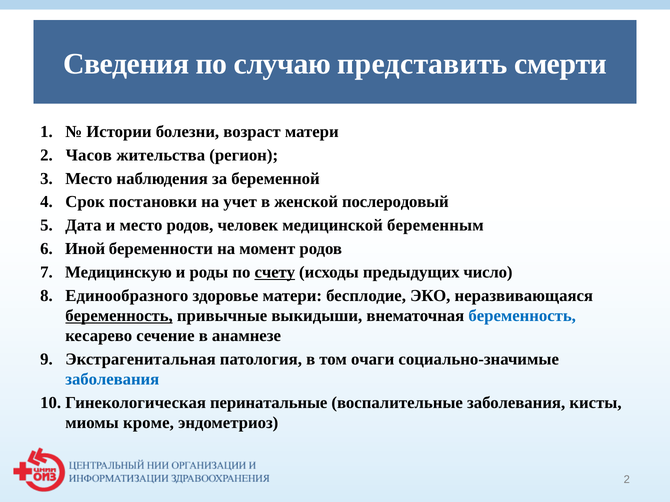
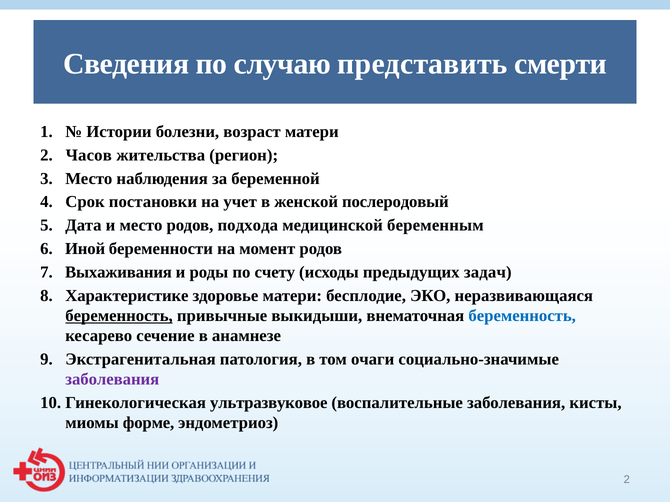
человек: человек -> подхода (248, 226)
Медицинскую: Медицинскую -> Выхаживания (118, 273)
счету underline: present -> none (275, 273)
число: число -> задач (488, 273)
Единообразного: Единообразного -> Характеристике (127, 296)
заболевания colour: blue -> purple (112, 380)
перинатальные: перинатальные -> ультразвуковое (269, 403)
кроме: кроме -> форме (149, 423)
